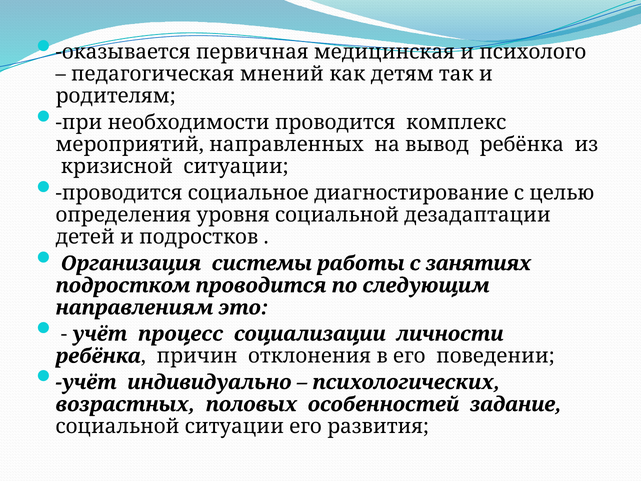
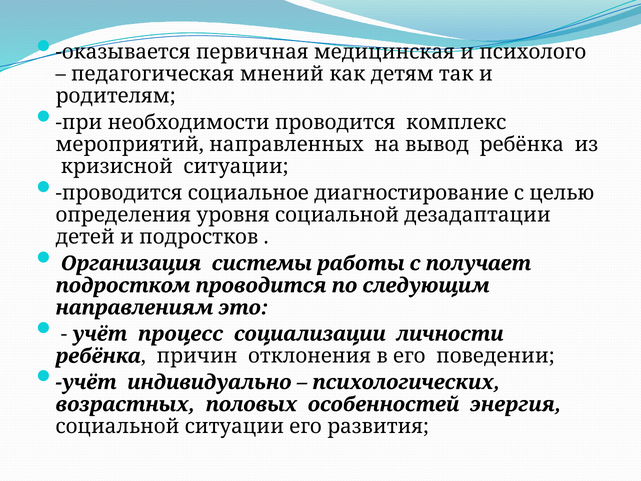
занятиях: занятиях -> получает (478, 263)
задание: задание -> энергия (516, 404)
